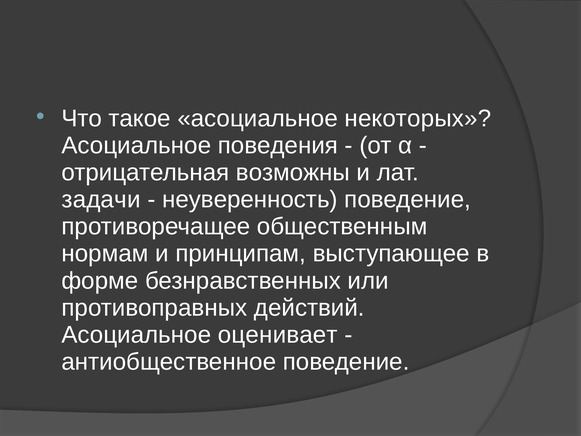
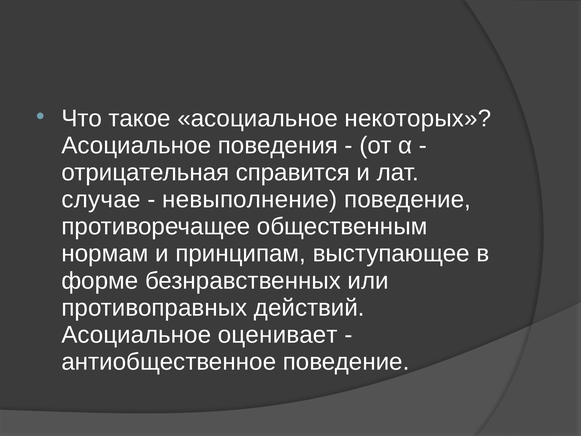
возможны: возможны -> справится (293, 172)
задачи: задачи -> случае (101, 199)
неуверенность: неуверенность -> невыполнение (250, 199)
